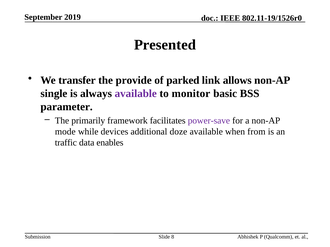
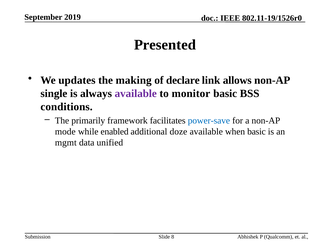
transfer: transfer -> updates (77, 81)
provide: provide -> making (134, 81)
parked: parked -> declare (183, 81)
parameter: parameter -> conditions (67, 107)
power-save colour: purple -> blue (209, 121)
devices: devices -> enabled (115, 132)
when from: from -> basic (256, 132)
traffic: traffic -> mgmt (66, 143)
enables: enables -> unified (110, 143)
